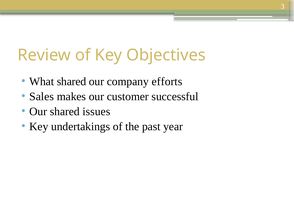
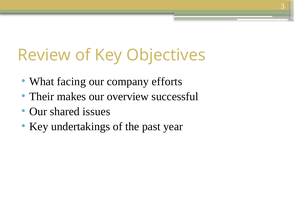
What shared: shared -> facing (71, 81)
Sales: Sales -> Their (42, 96)
customer: customer -> overview (128, 96)
